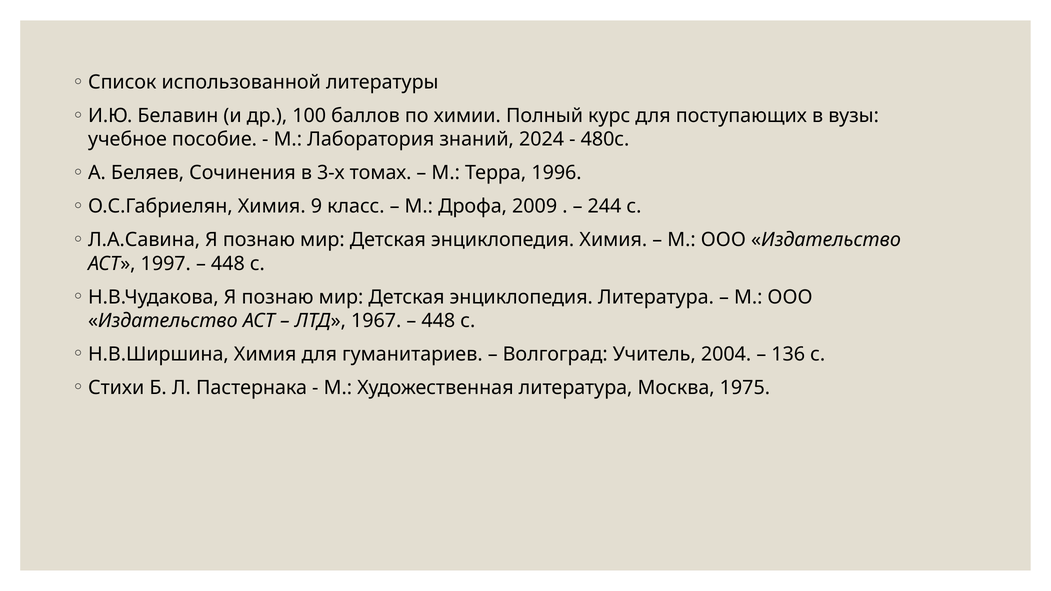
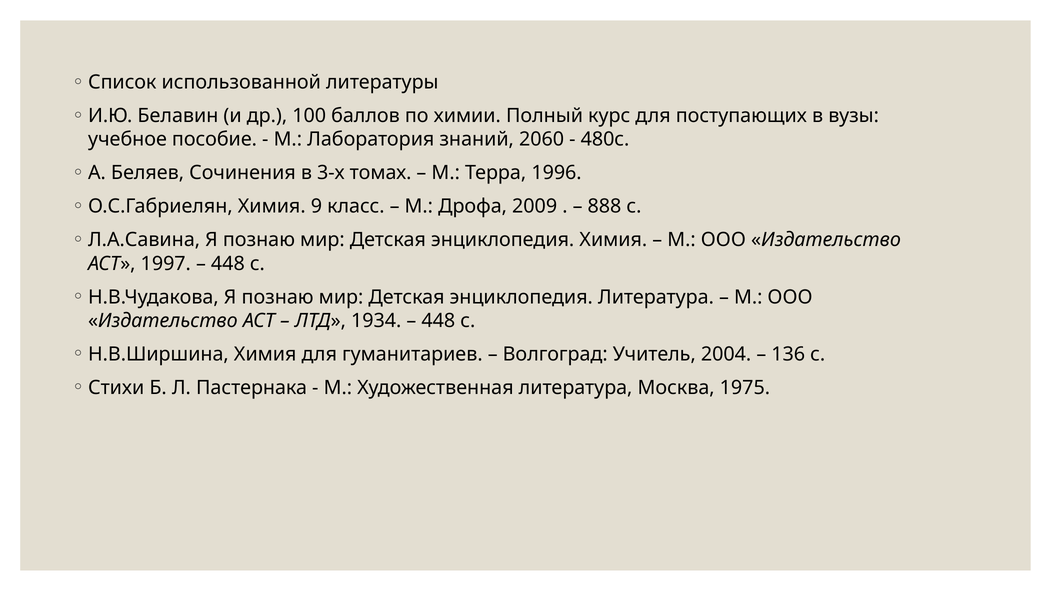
2024: 2024 -> 2060 (542, 139)
244: 244 -> 888 (604, 207)
1967: 1967 -> 1934 (376, 321)
